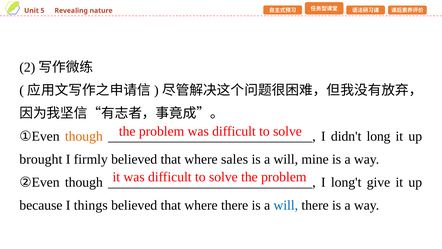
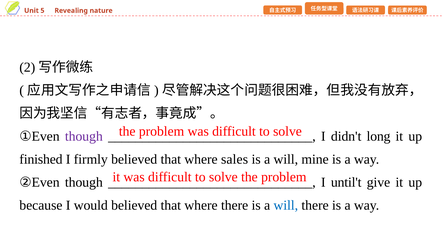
though colour: orange -> purple (84, 136)
brought: brought -> finished (41, 159)
long't: long't -> until't (346, 182)
things: things -> would (91, 205)
